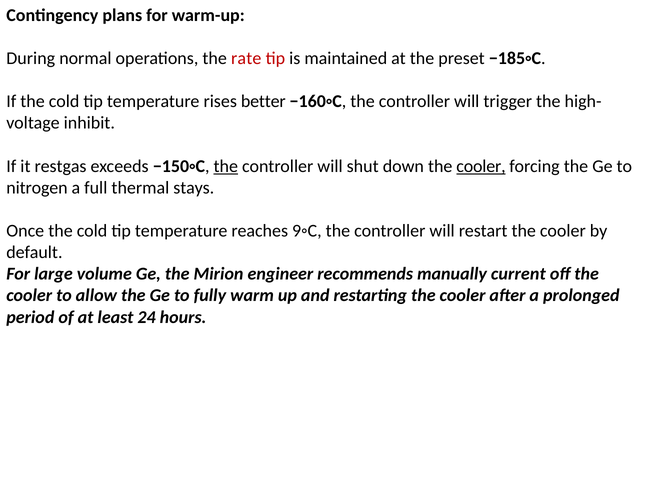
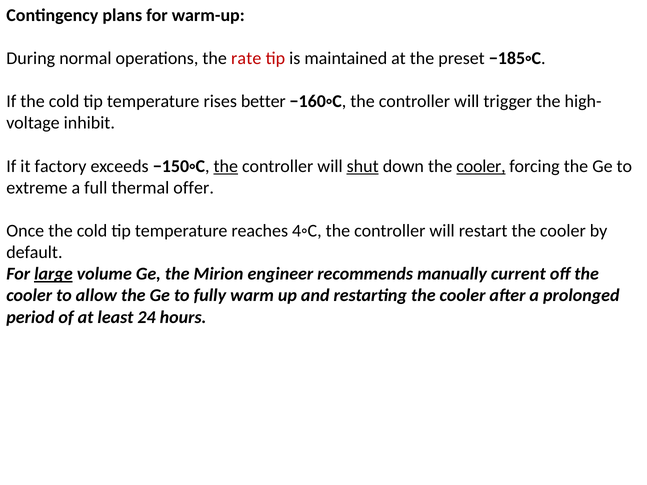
restgas: restgas -> factory (60, 166)
shut underline: none -> present (363, 166)
nitrogen: nitrogen -> extreme (37, 188)
stays: stays -> offer (194, 188)
9◦C: 9◦C -> 4◦C (307, 231)
large underline: none -> present (53, 274)
